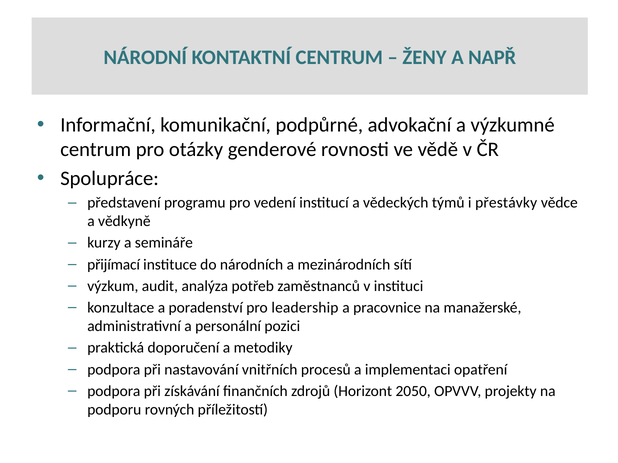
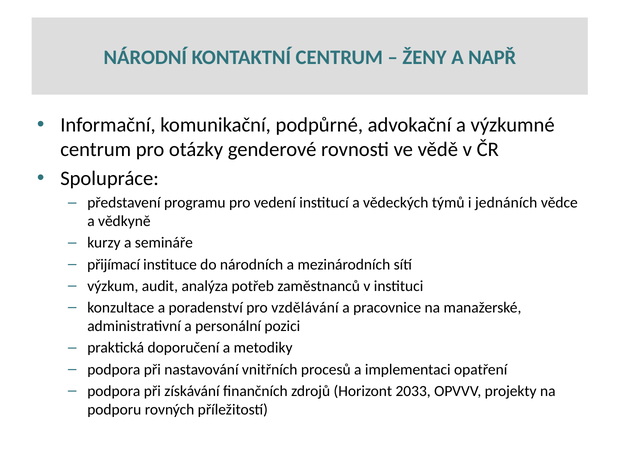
přestávky: přestávky -> jednáních (506, 203)
leadership: leadership -> vzdělávání (305, 308)
2050: 2050 -> 2033 (413, 391)
